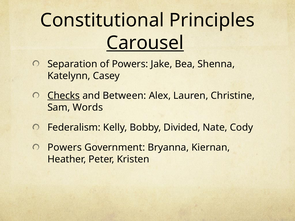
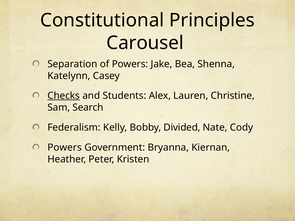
Carousel underline: present -> none (145, 43)
Between: Between -> Students (124, 96)
Words: Words -> Search (88, 108)
